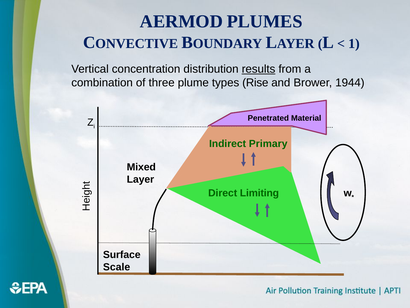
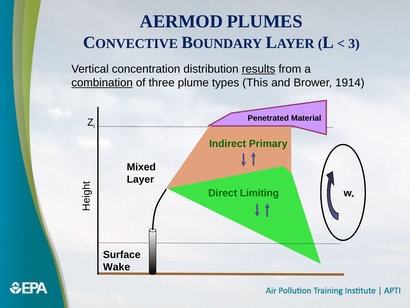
1: 1 -> 3 (354, 44)
combination underline: none -> present (102, 83)
Rise: Rise -> This (255, 83)
1944: 1944 -> 1914 (350, 83)
Scale: Scale -> Wake (117, 267)
